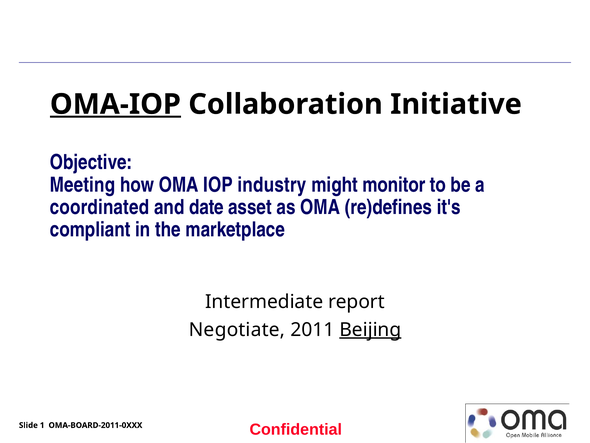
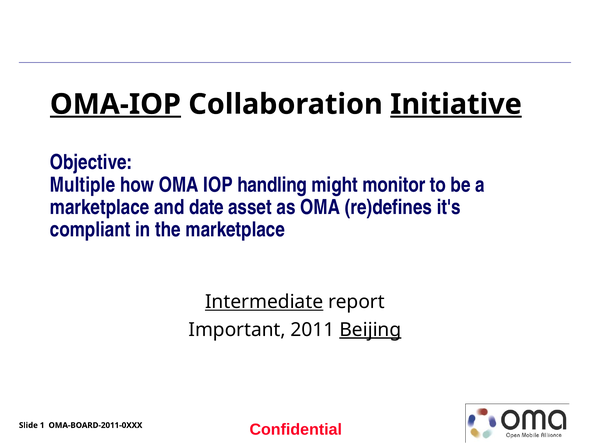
Initiative underline: none -> present (456, 104)
Meeting: Meeting -> Multiple (83, 185)
industry: industry -> handling (272, 185)
coordinated: coordinated -> marketplace (100, 207)
Intermediate underline: none -> present (264, 302)
Negotiate: Negotiate -> Important (237, 329)
